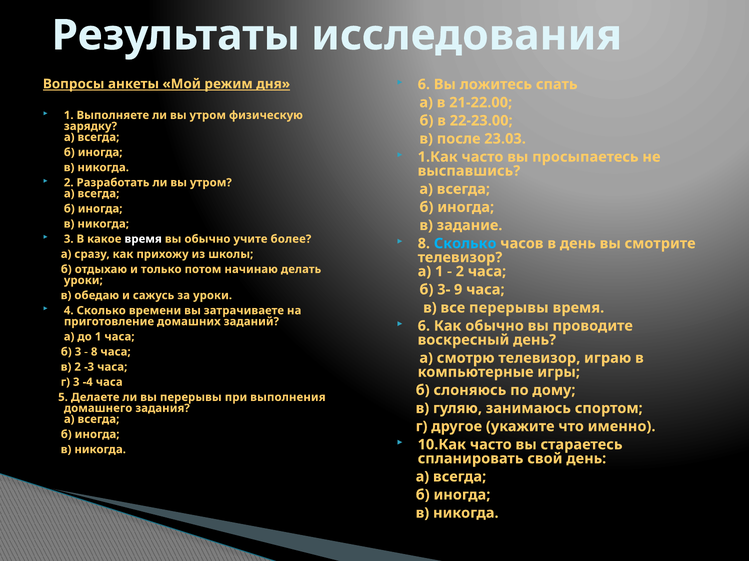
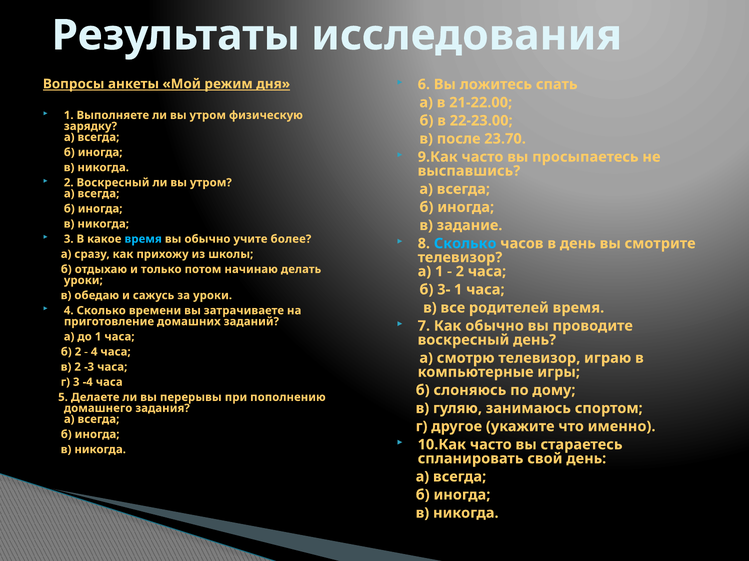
23.03: 23.03 -> 23.70 (505, 139)
1.Как: 1.Как -> 9.Как (438, 157)
2 Разработать: Разработать -> Воскресный (113, 183)
время colour: white -> light blue (143, 239)
3- 9: 9 -> 1 (458, 290)
все перерывы: перерывы -> родителей (509, 308)
6: 6 -> 7 (424, 326)
б 3: 3 -> 2 (78, 352)
8: 8 -> 4 (94, 352)
выполнения: выполнения -> пополнению (288, 398)
